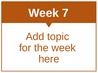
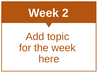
7: 7 -> 2 (65, 13)
